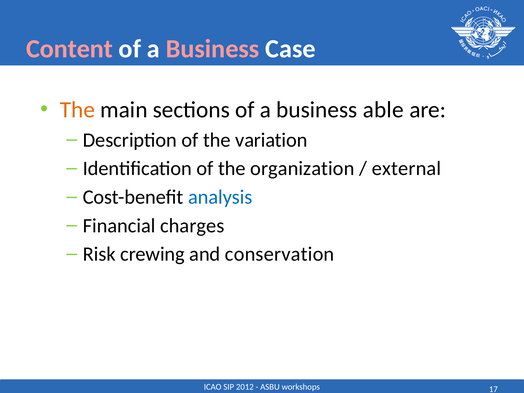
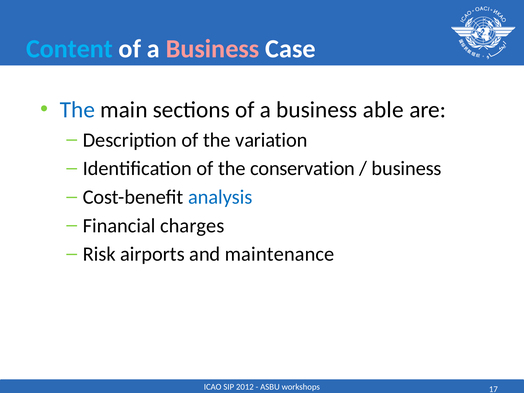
Content colour: pink -> light blue (70, 49)
The colour: orange -> blue (77, 110)
organization: organization -> conservation (303, 169)
external: external -> business (407, 169)
crewing: crewing -> airports (152, 254)
conservation: conservation -> maintenance (280, 254)
